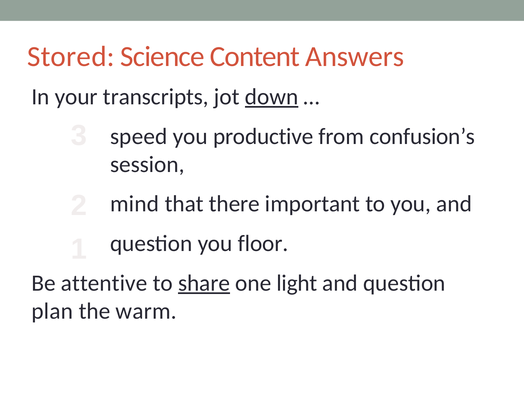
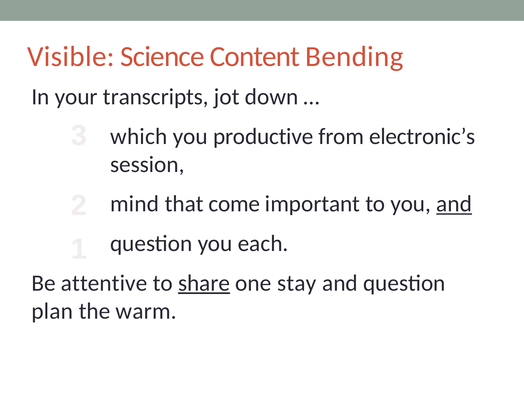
Stored: Stored -> Visible (71, 57)
Answers: Answers -> Bending (354, 57)
down underline: present -> none (272, 97)
speed: speed -> which (139, 136)
confusion’s: confusion’s -> electronic’s (422, 136)
there: there -> come (234, 204)
and underline: none -> present (454, 204)
floor: floor -> each (263, 244)
light: light -> stay (297, 283)
